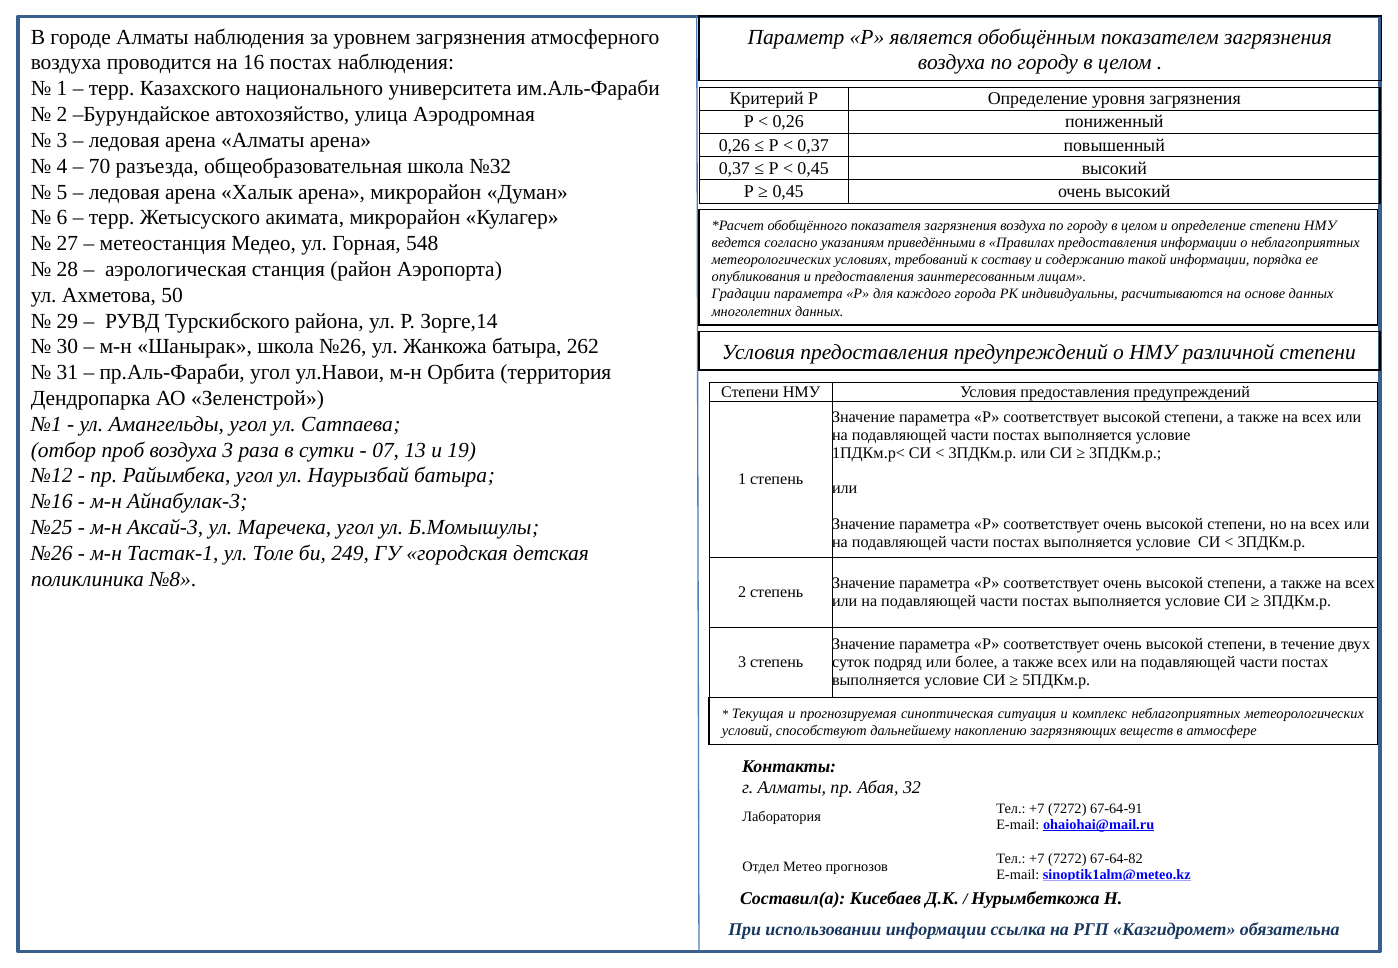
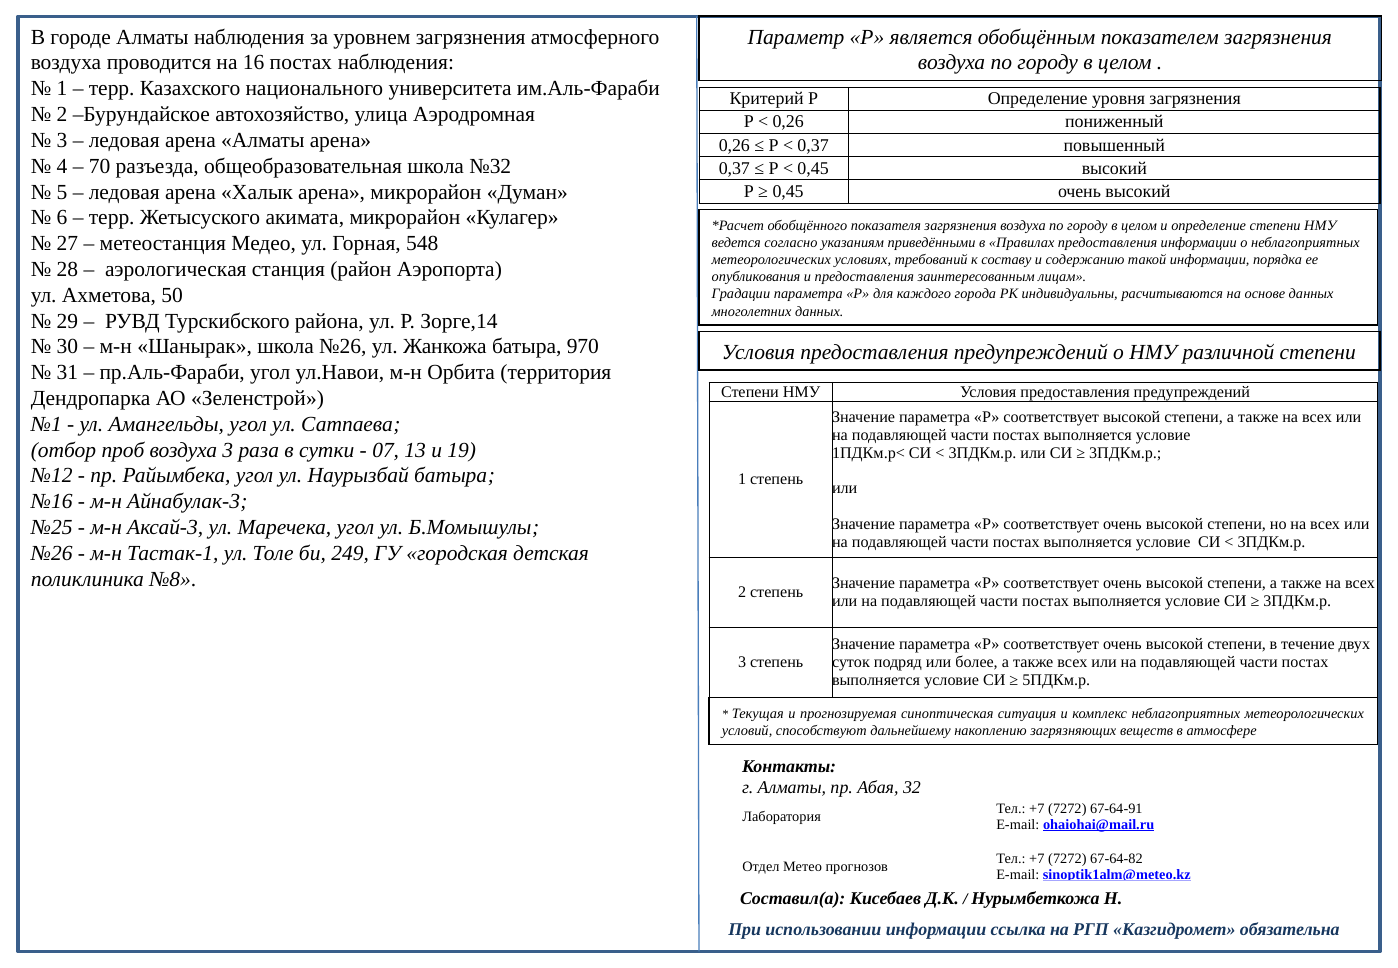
262: 262 -> 970 (583, 347)
